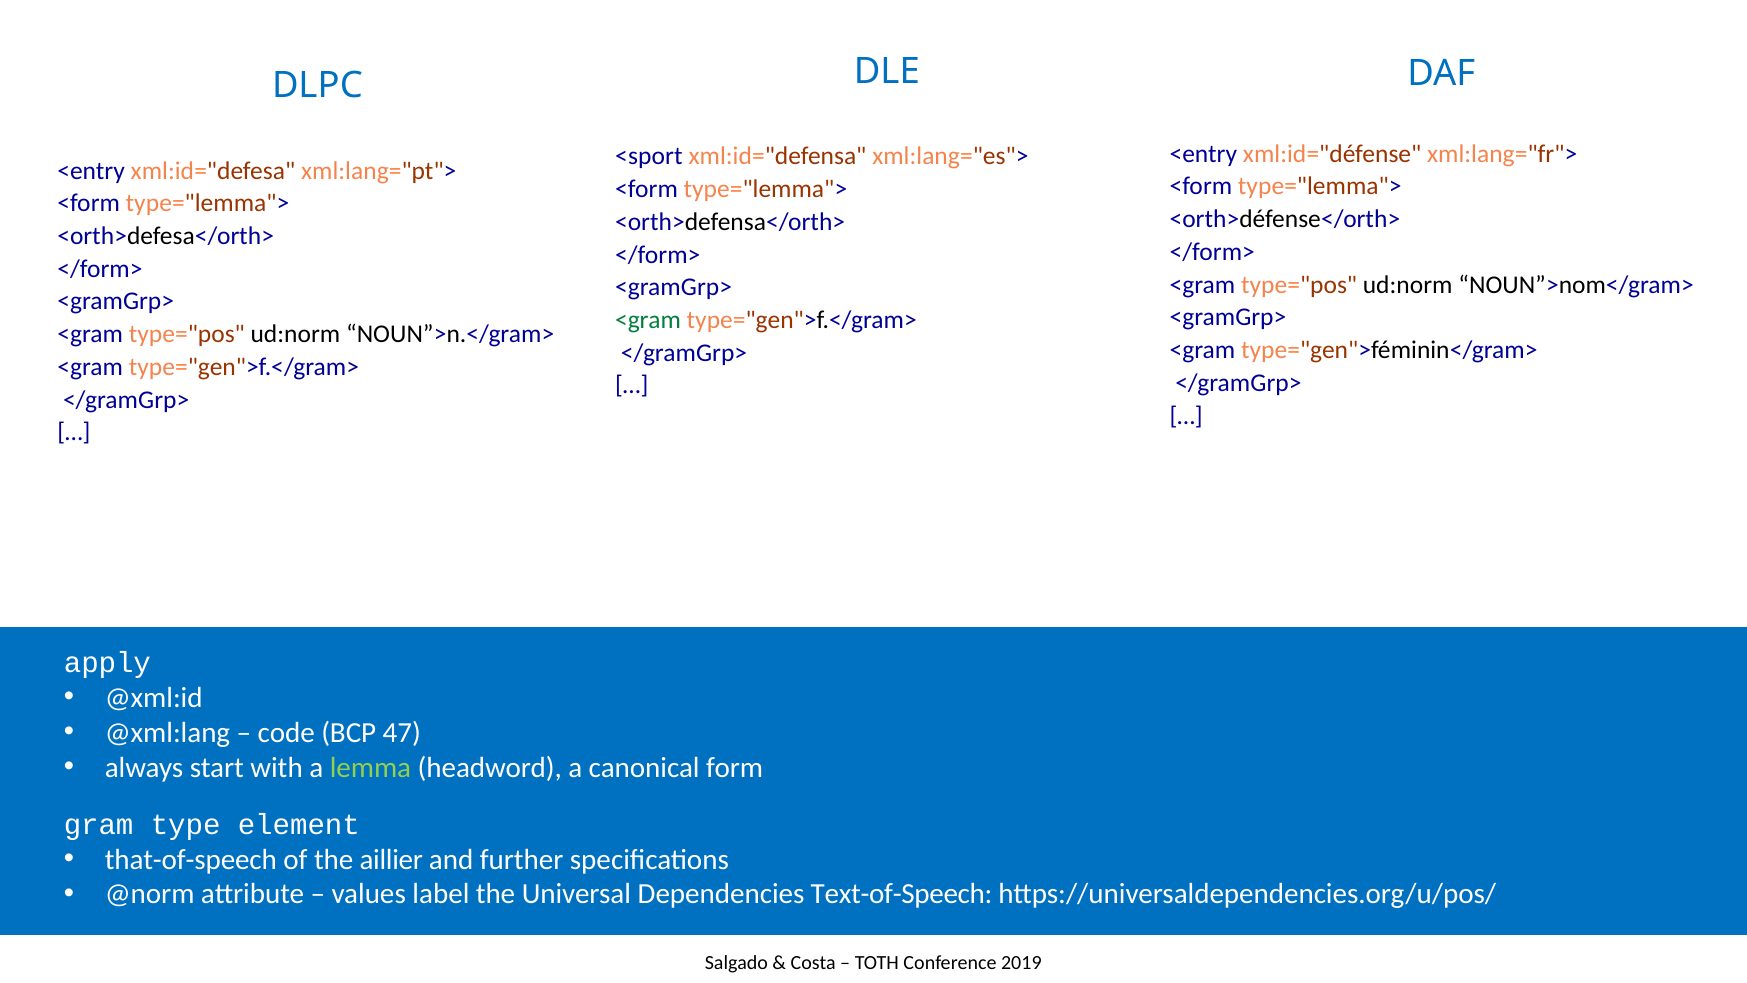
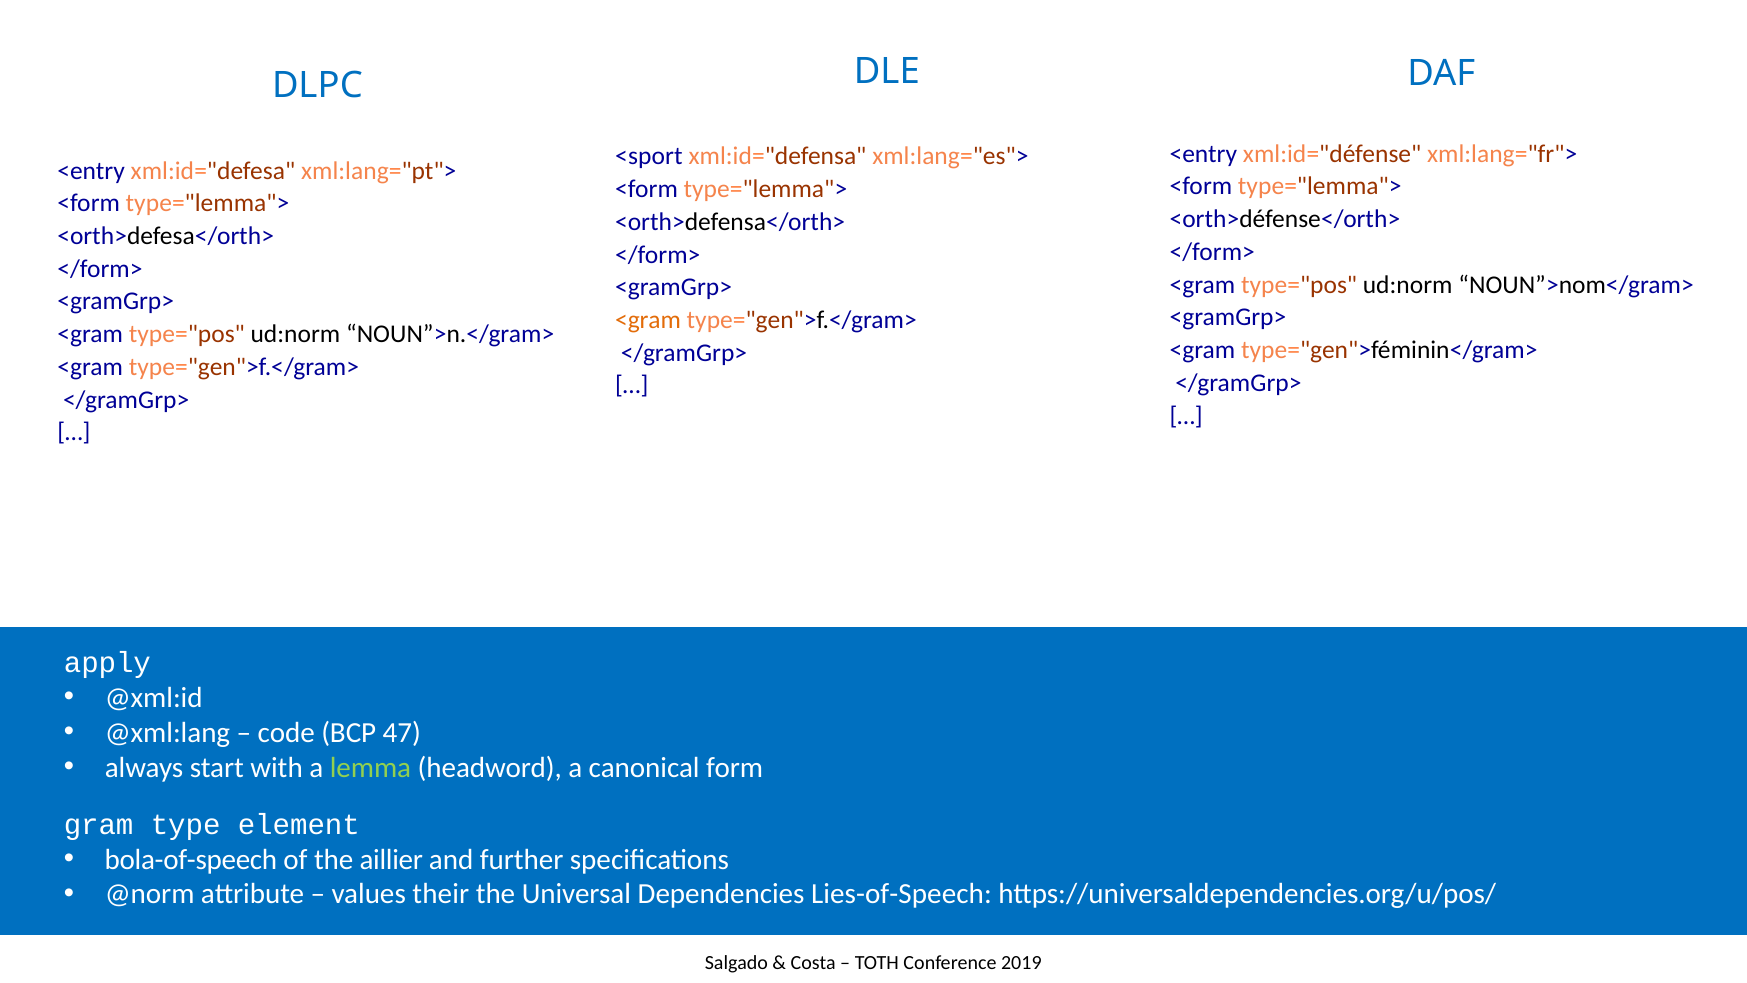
<gram colour: green -> orange (648, 320)
that-of-speech: that-of-speech -> bola-of-speech (191, 859)
label: label -> their (441, 894)
Text-of-Speech: Text-of-Speech -> Lies-of-Speech (901, 894)
